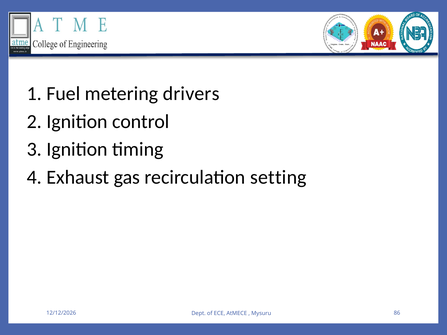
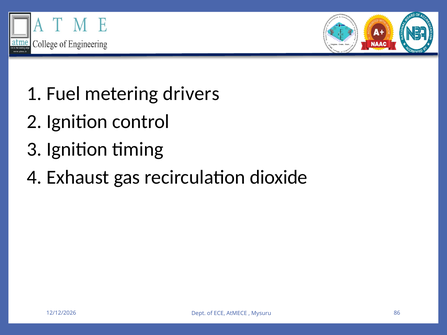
setting: setting -> dioxide (279, 177)
